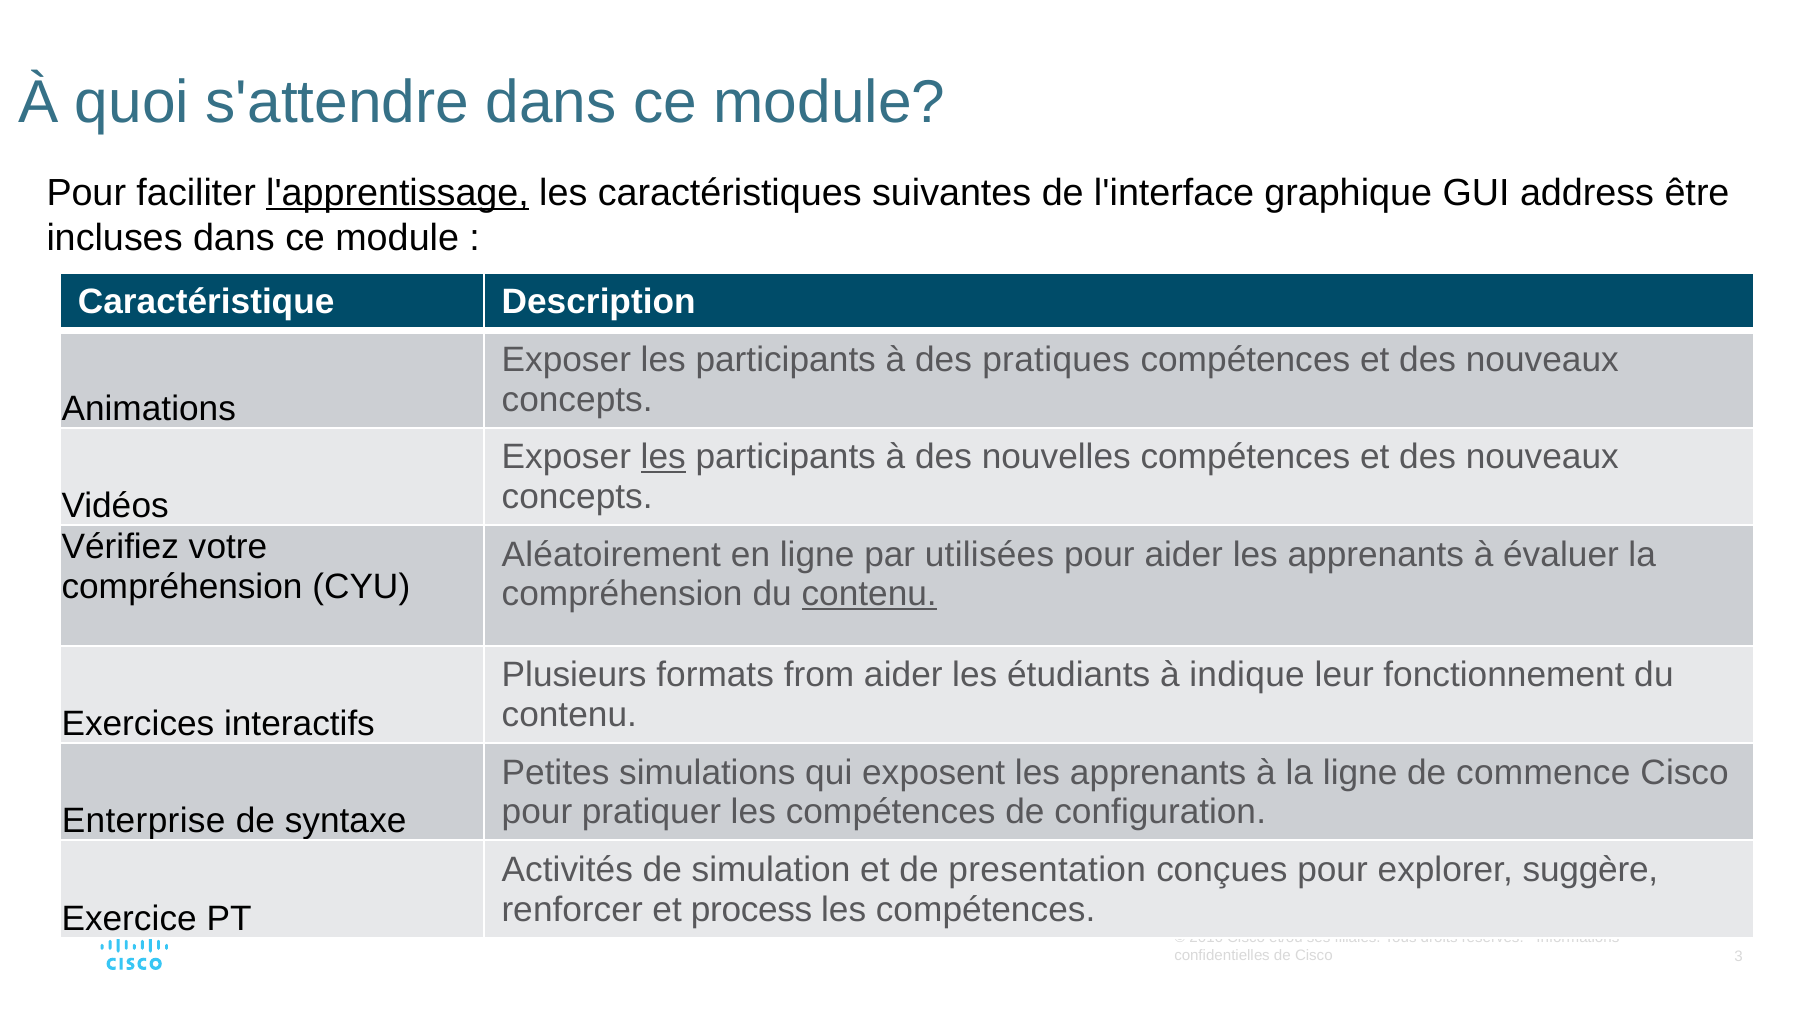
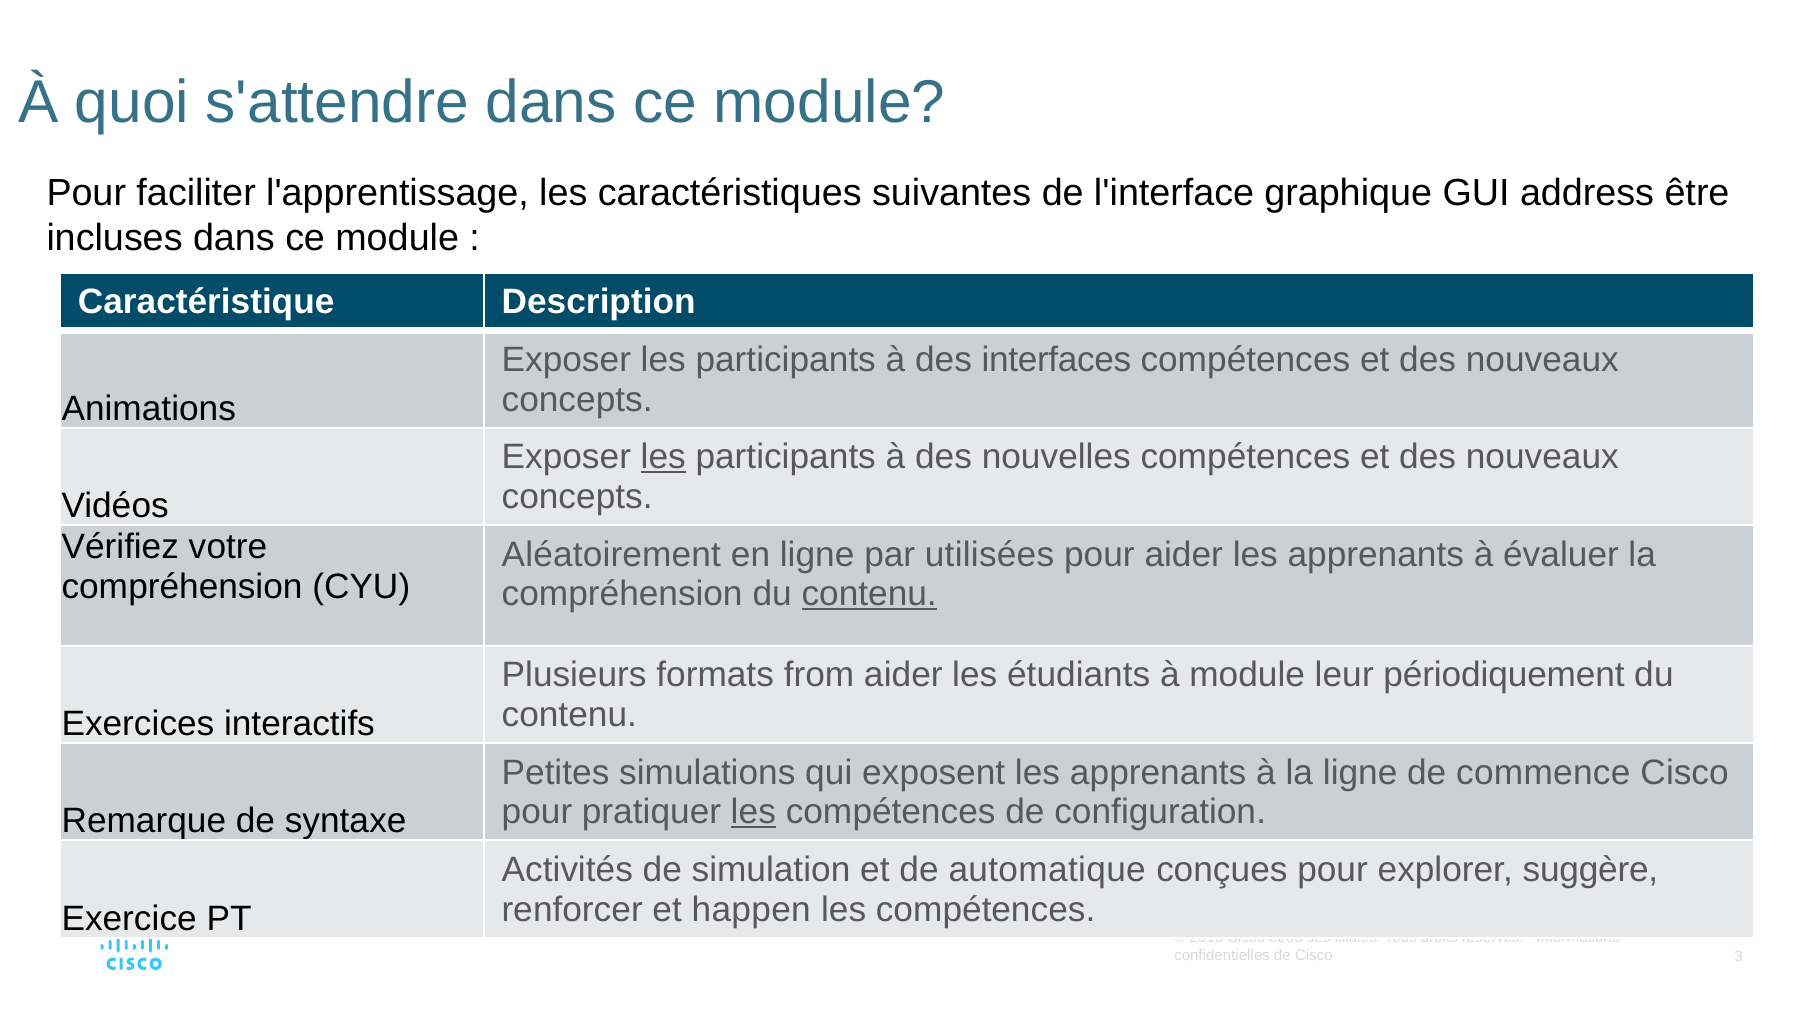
l'apprentissage underline: present -> none (398, 193)
pratiques: pratiques -> interfaces (1056, 360)
à indique: indique -> module (1247, 675)
fonctionnement: fonctionnement -> périodiquement (1504, 675)
les underline: none -> present (753, 812)
Enterprise: Enterprise -> Remarque (144, 821)
presentation: presentation -> automatique (1047, 870)
process: process -> happen (751, 909)
